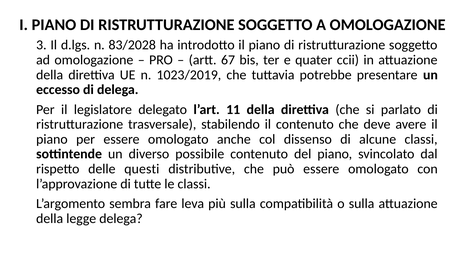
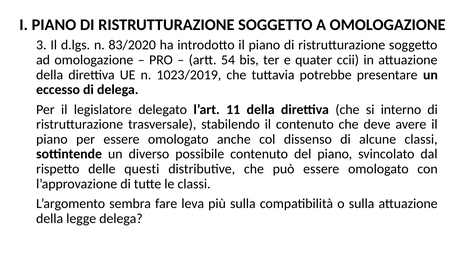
83/2028: 83/2028 -> 83/2020 (132, 45)
67: 67 -> 54 (228, 60)
parlato: parlato -> interno (401, 110)
